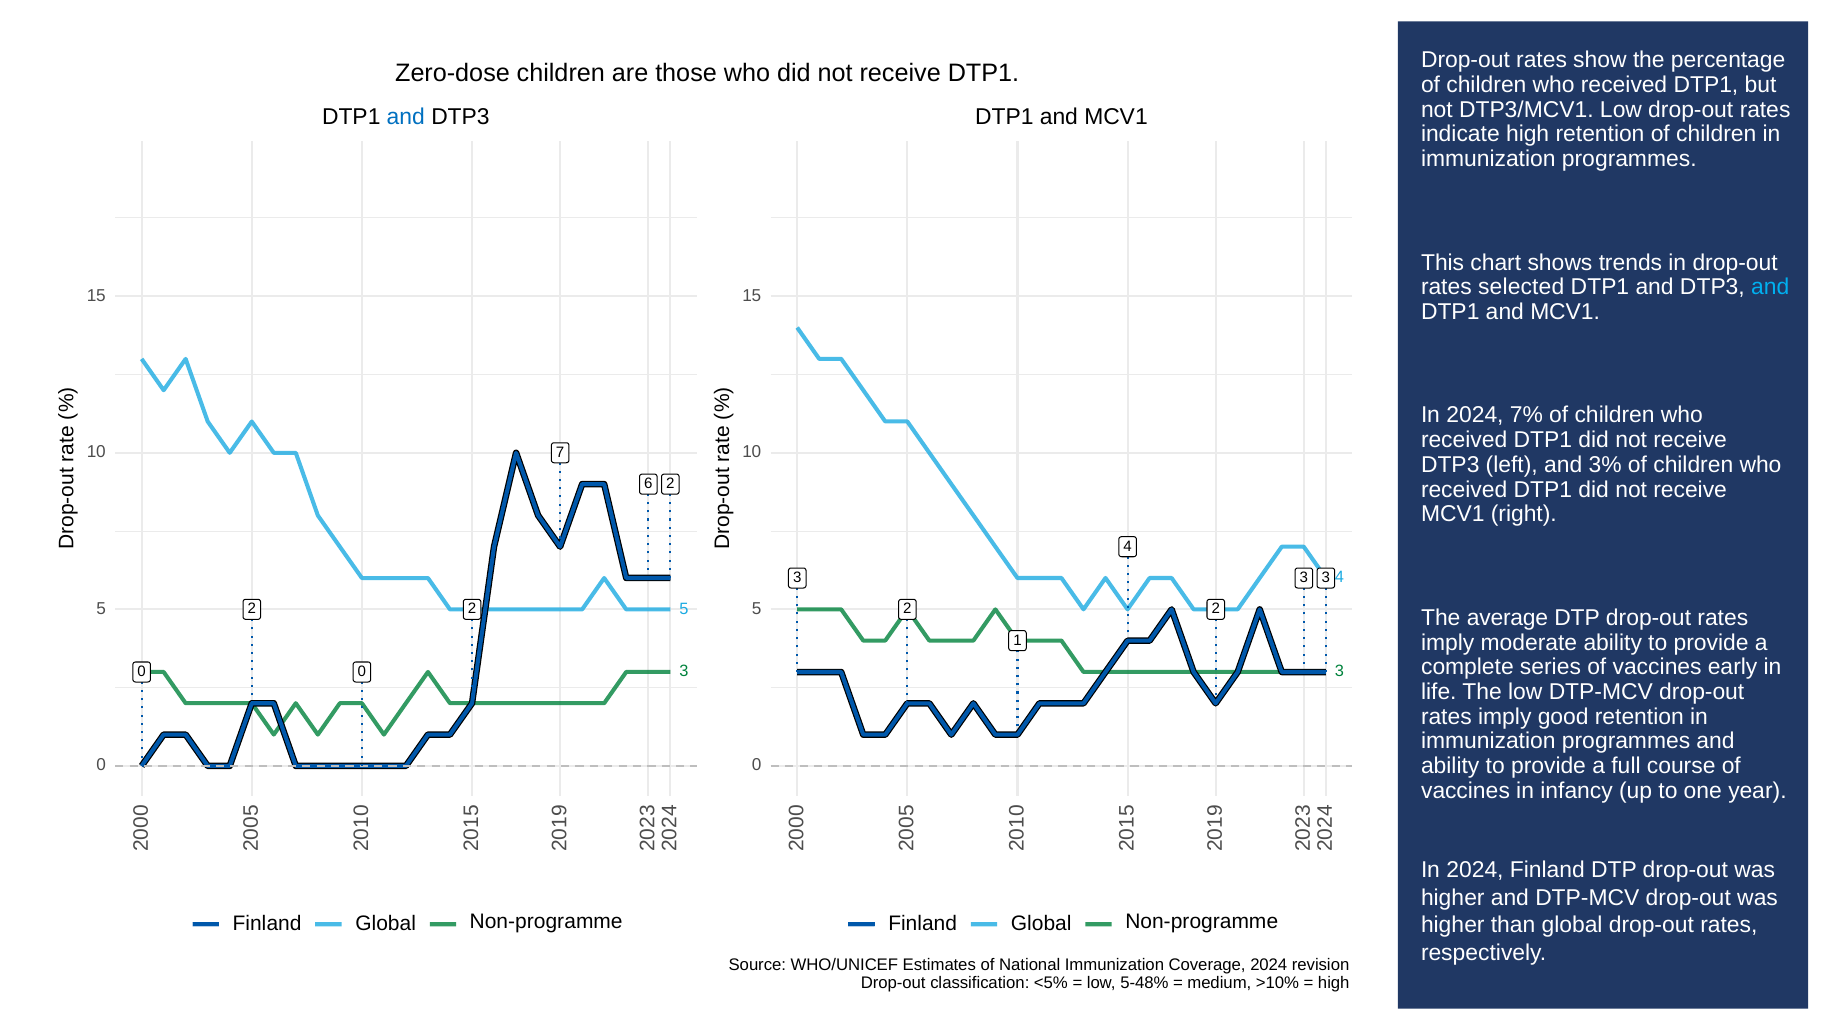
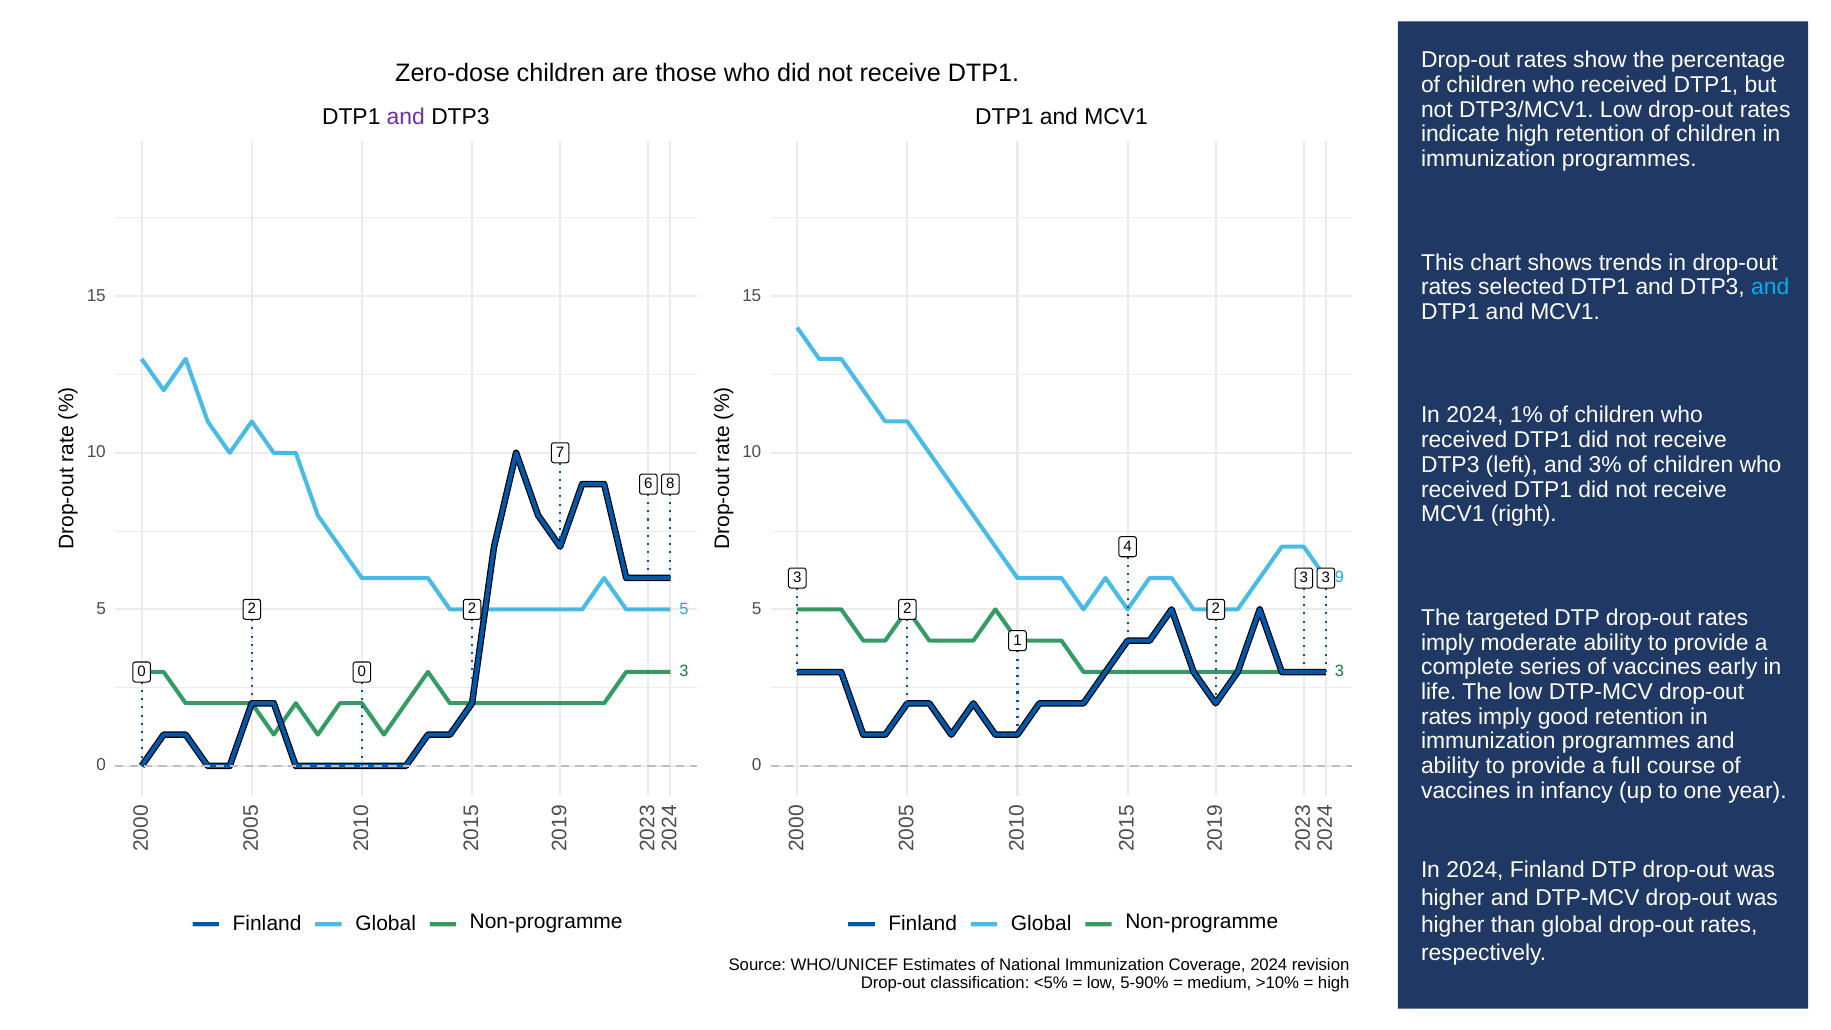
and colour: blue -> purple (406, 117)
7%: 7% -> 1% (1526, 415)
6 2: 2 -> 8 (670, 484)
3 4: 4 -> 9 (1340, 577)
average: average -> targeted (1507, 618)
5-48%: 5-48% -> 5-90% (1144, 983)
